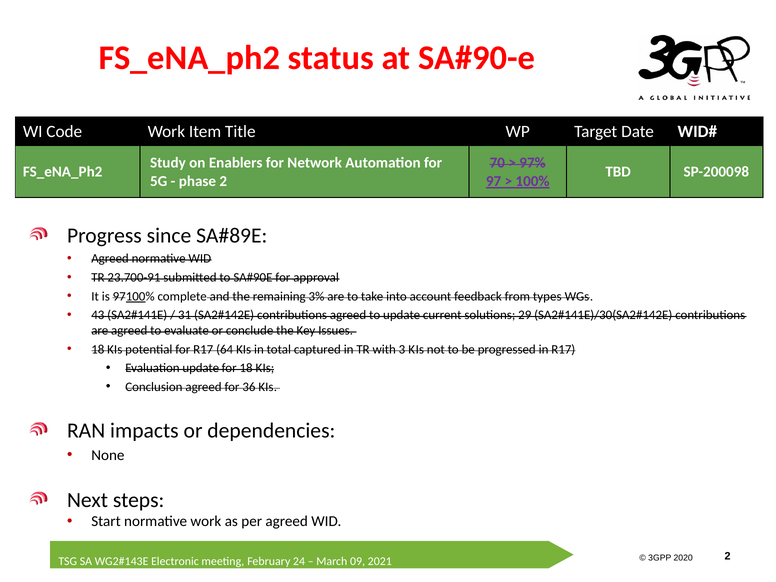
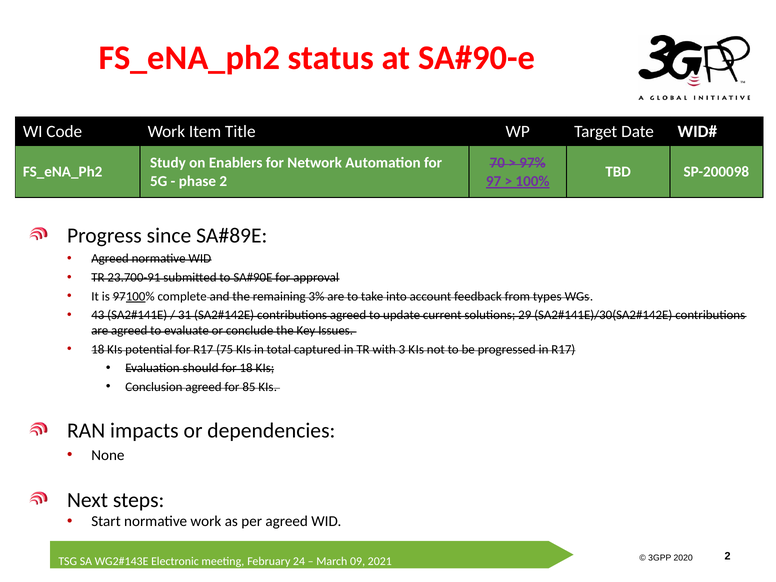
64: 64 -> 75 (225, 349)
Evaluation update: update -> should (201, 368)
36: 36 -> 85 (249, 387)
